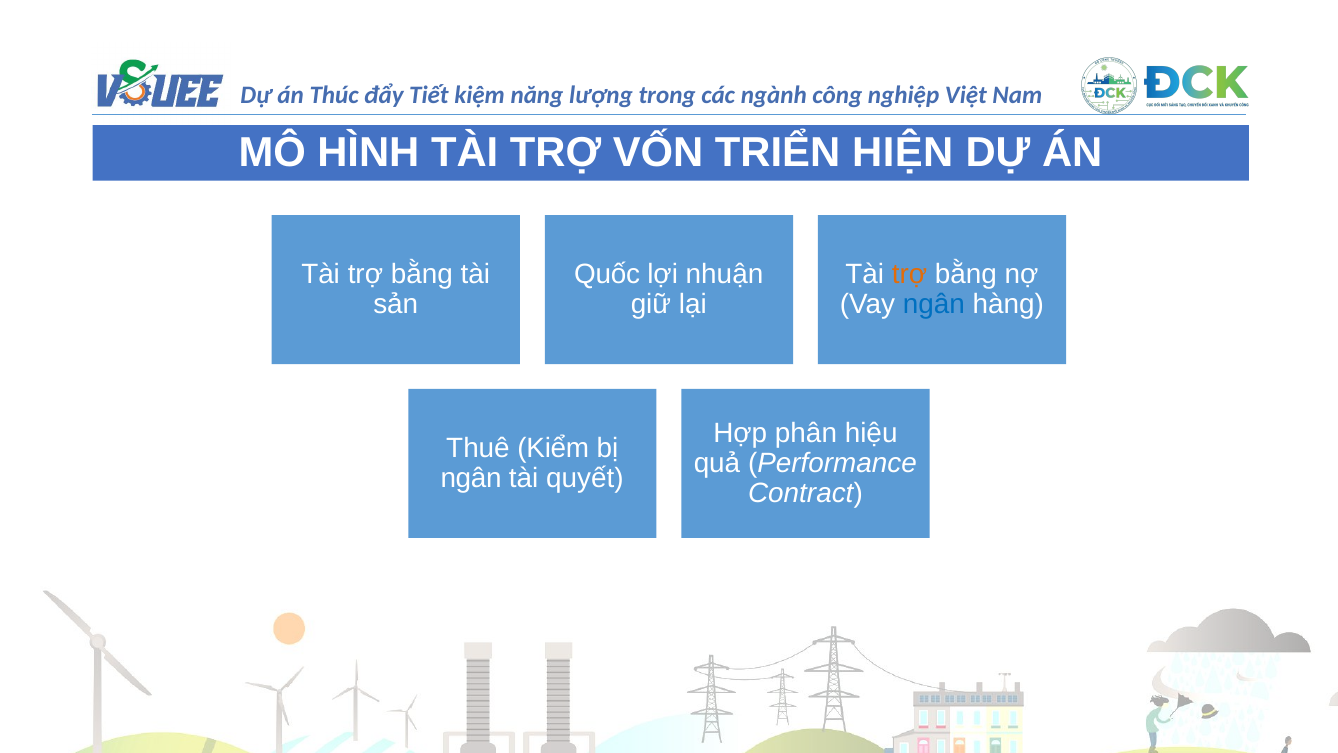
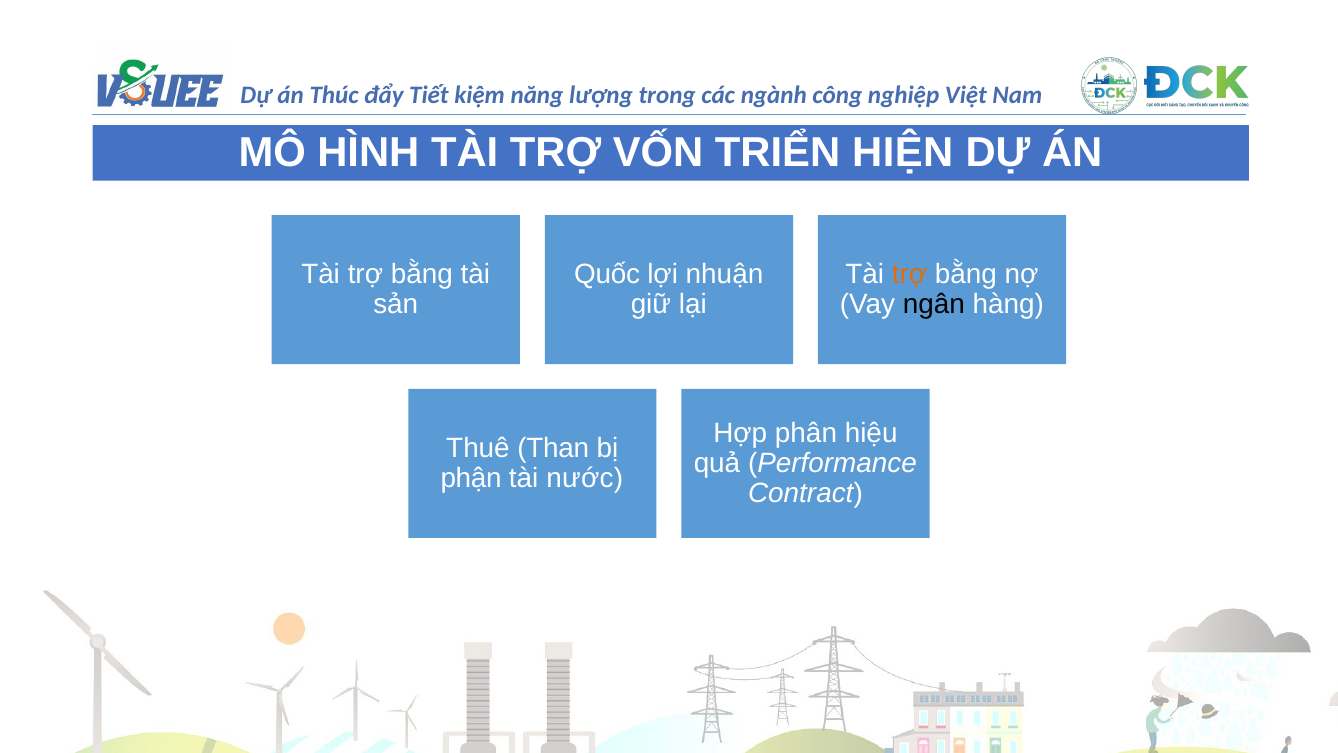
ngân colour: blue -> black (934, 304)
Kiểm: Kiểm -> Than (553, 448)
ngân: ngân -> phận (471, 478)
quyết: quyết -> nước (585, 478)
